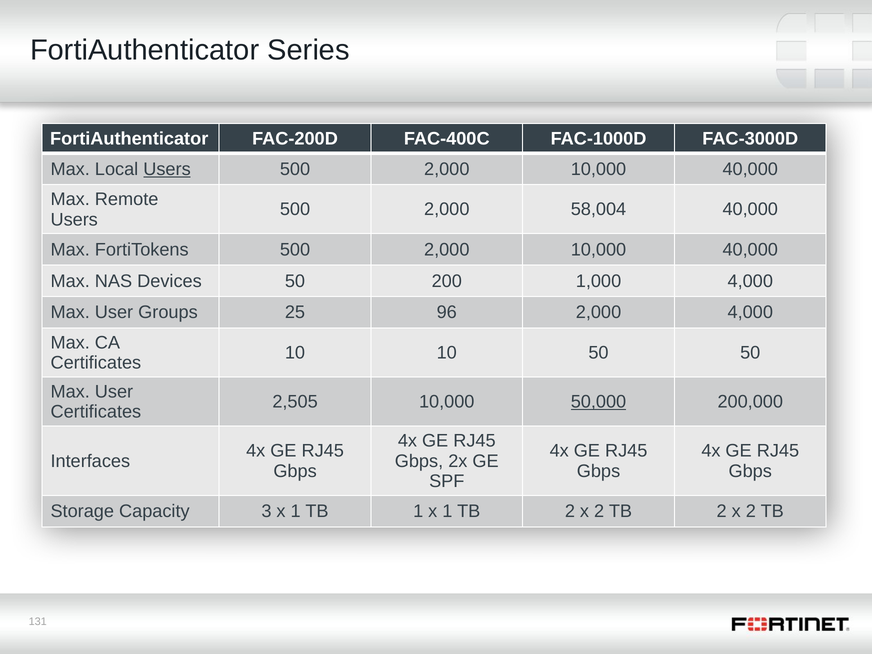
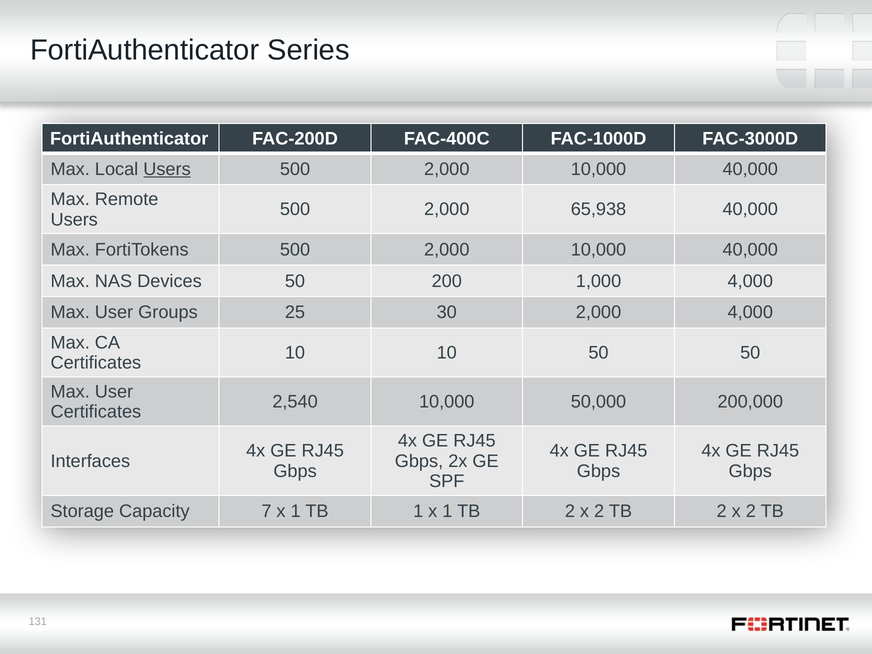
58,004: 58,004 -> 65,938 (598, 209)
96: 96 -> 30 (447, 312)
2,505: 2,505 -> 2,540 (295, 402)
50,000 underline: present -> none (598, 402)
3: 3 -> 7 (266, 511)
